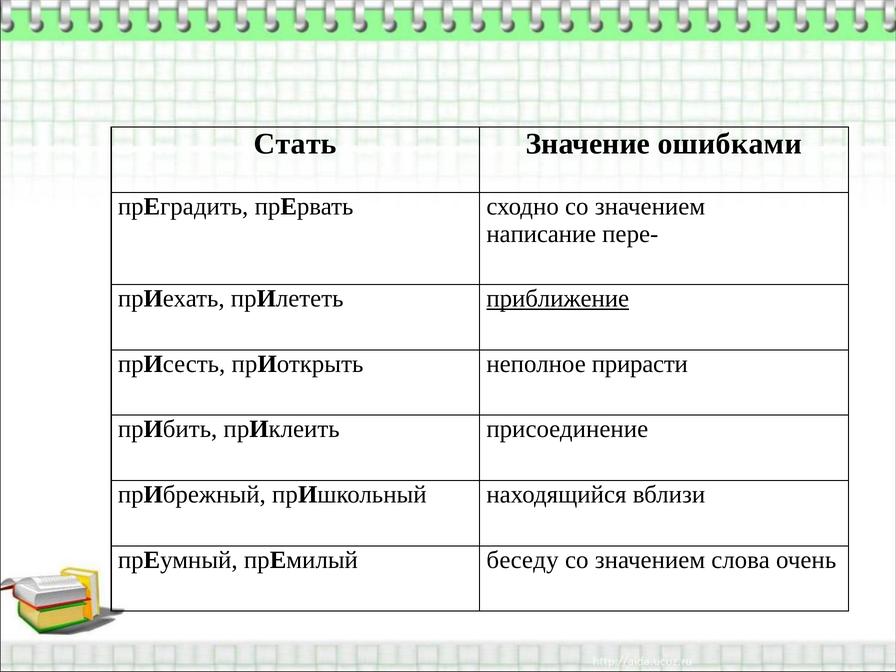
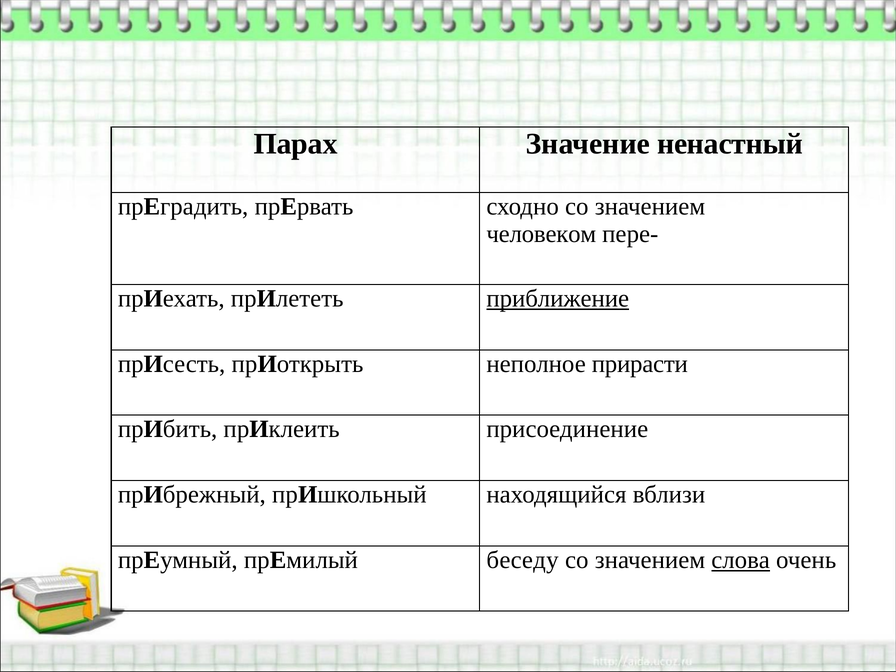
Стать: Стать -> Парах (296, 144)
ошибками: ошибками -> ненастный (730, 144)
написание: написание -> человеком (541, 234)
слова underline: none -> present (741, 560)
